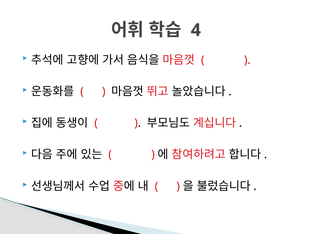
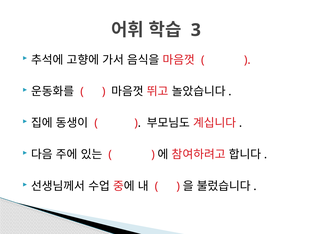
4: 4 -> 3 (196, 30)
